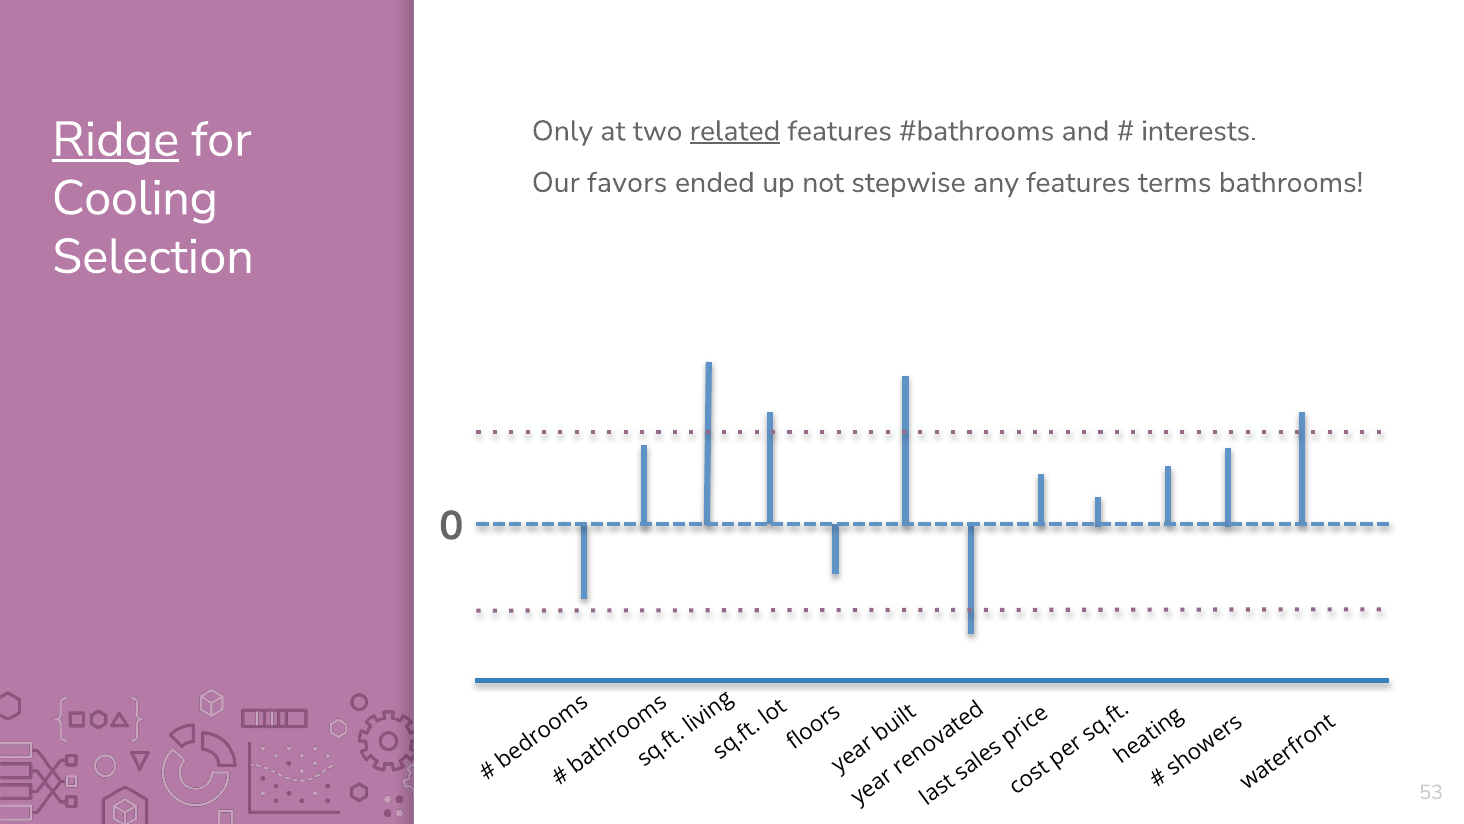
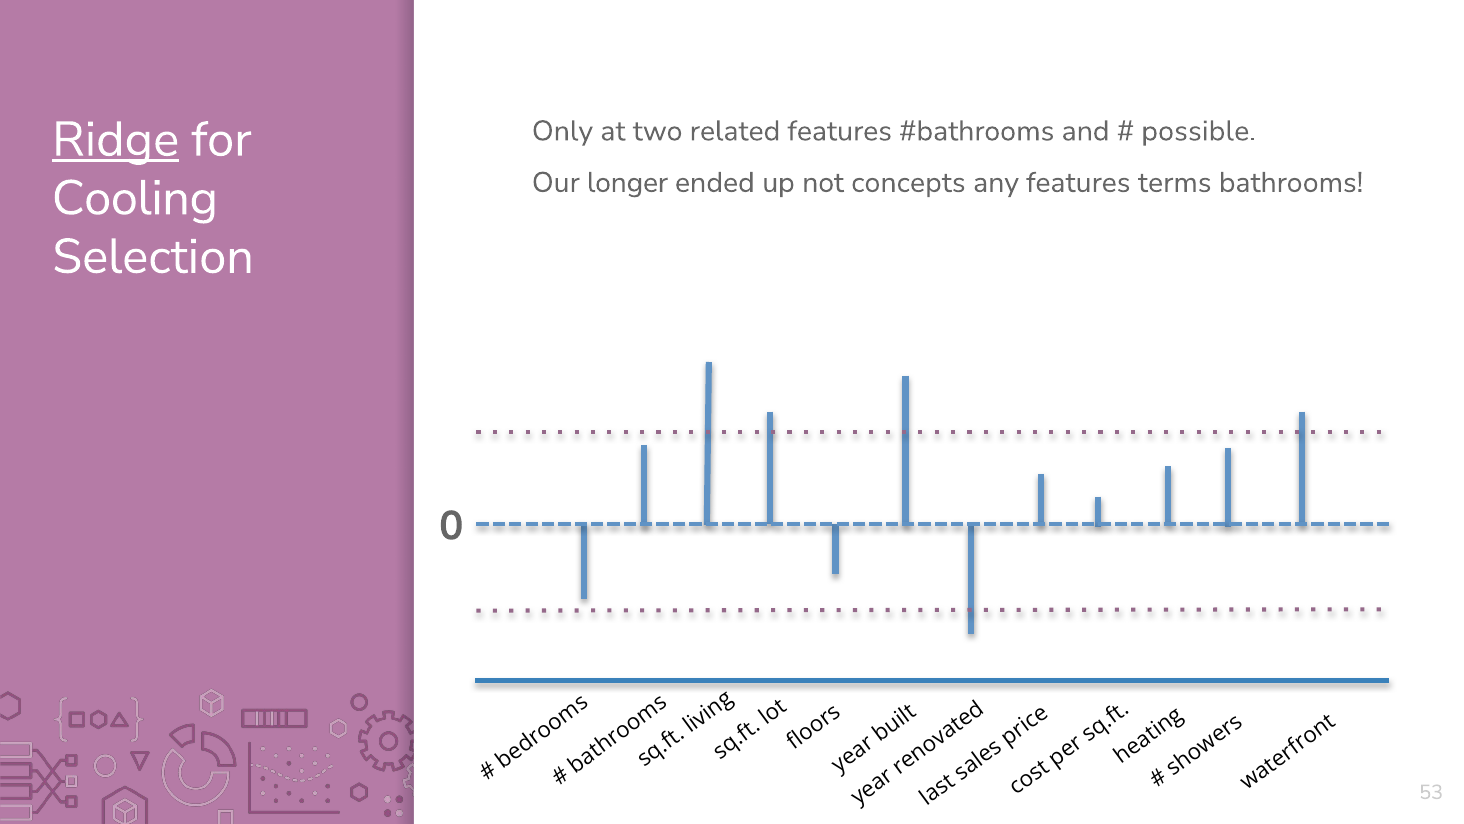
related underline: present -> none (735, 131)
interests: interests -> possible (1199, 131)
favors: favors -> longer (627, 182)
stepwise: stepwise -> concepts (908, 182)
